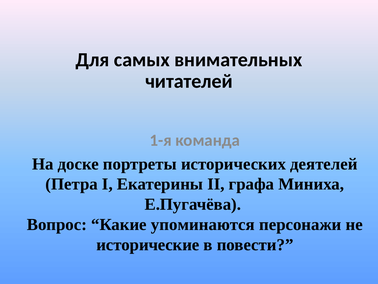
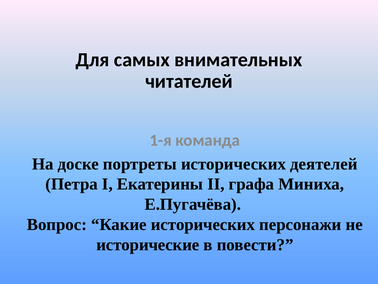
Какие упоминаются: упоминаются -> исторических (203, 224)
